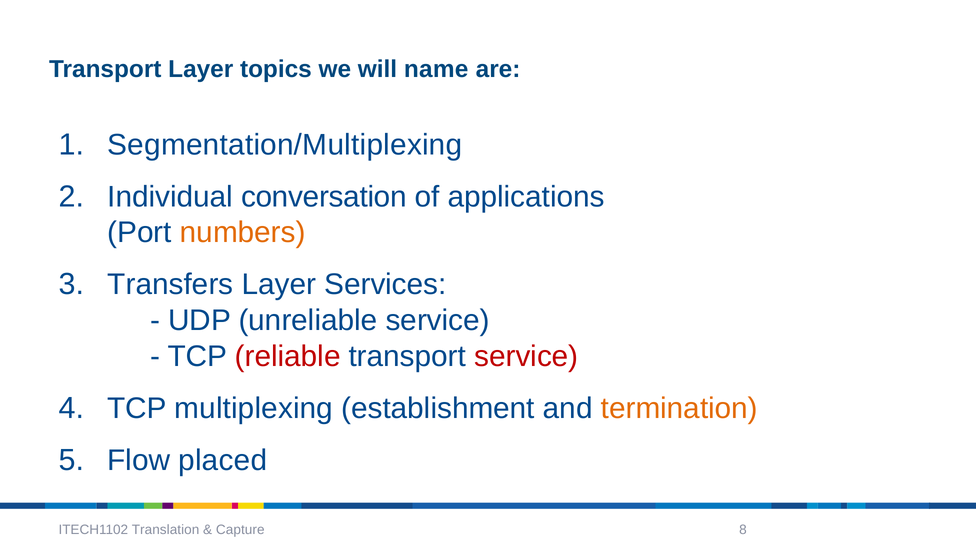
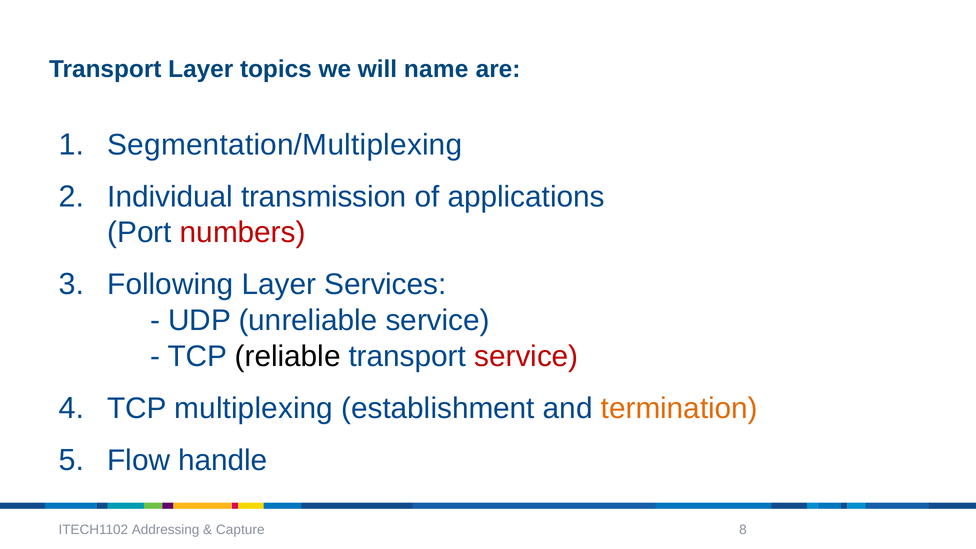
conversation: conversation -> transmission (324, 197)
numbers colour: orange -> red (243, 233)
Transfers: Transfers -> Following (170, 285)
reliable colour: red -> black (288, 356)
placed: placed -> handle (223, 460)
Translation: Translation -> Addressing (166, 530)
